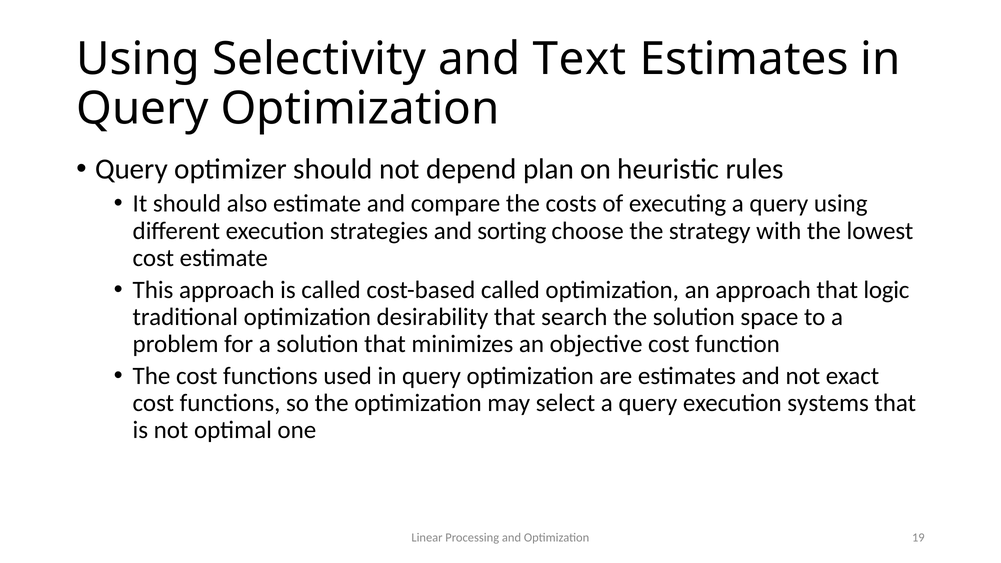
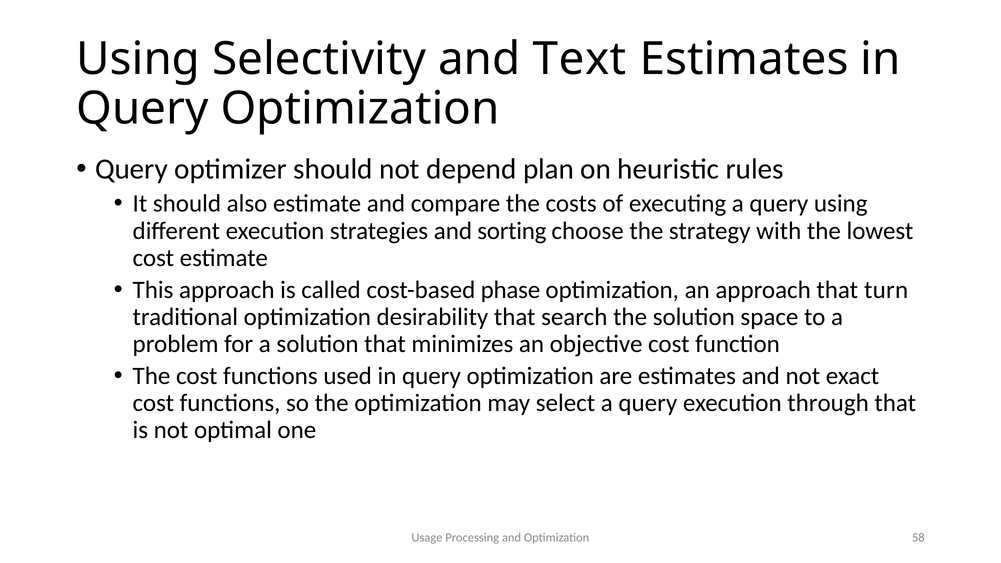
cost-based called: called -> phase (510, 290)
logic: logic -> turn (886, 290)
systems: systems -> through (828, 403)
Linear: Linear -> Usage (427, 538)
19: 19 -> 58 (918, 538)
